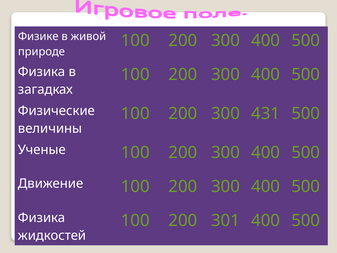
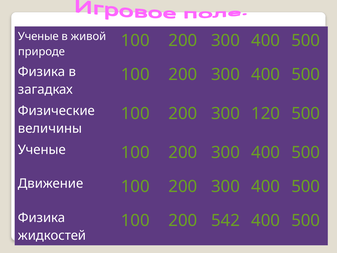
Физике: Физике -> Ученые (38, 36)
431: 431 -> 120 (266, 114)
301: 301 -> 542 (225, 220)
